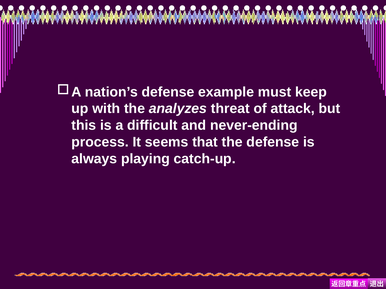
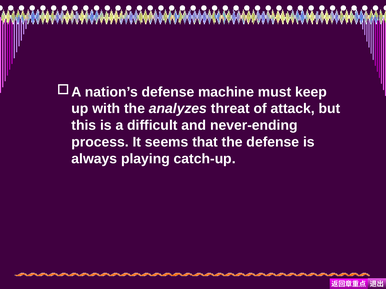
example: example -> machine (226, 92)
